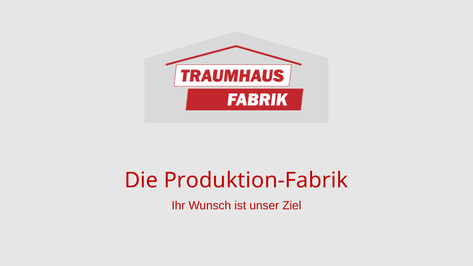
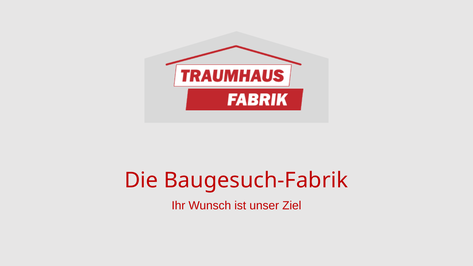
Produktion-Fabrik: Produktion-Fabrik -> Baugesuch-Fabrik (256, 180)
